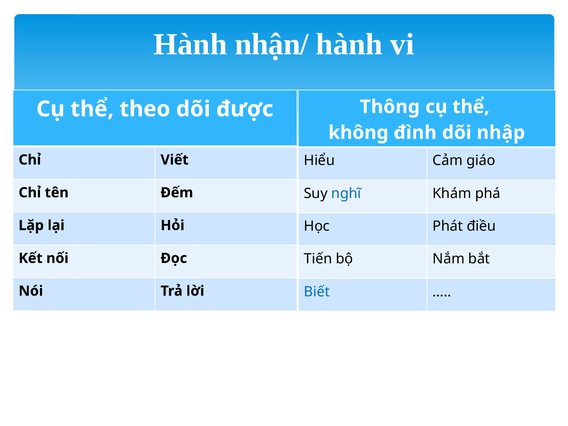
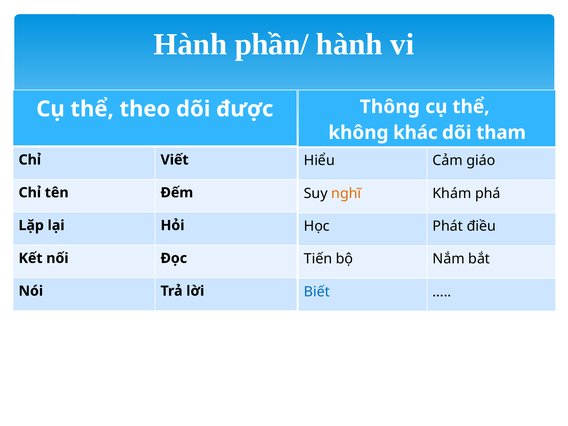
nhận/: nhận/ -> phần/ (272, 44)
đình: đình -> khác (415, 133)
nhập: nhập -> tham (501, 133)
nghĩ colour: blue -> orange (346, 193)
